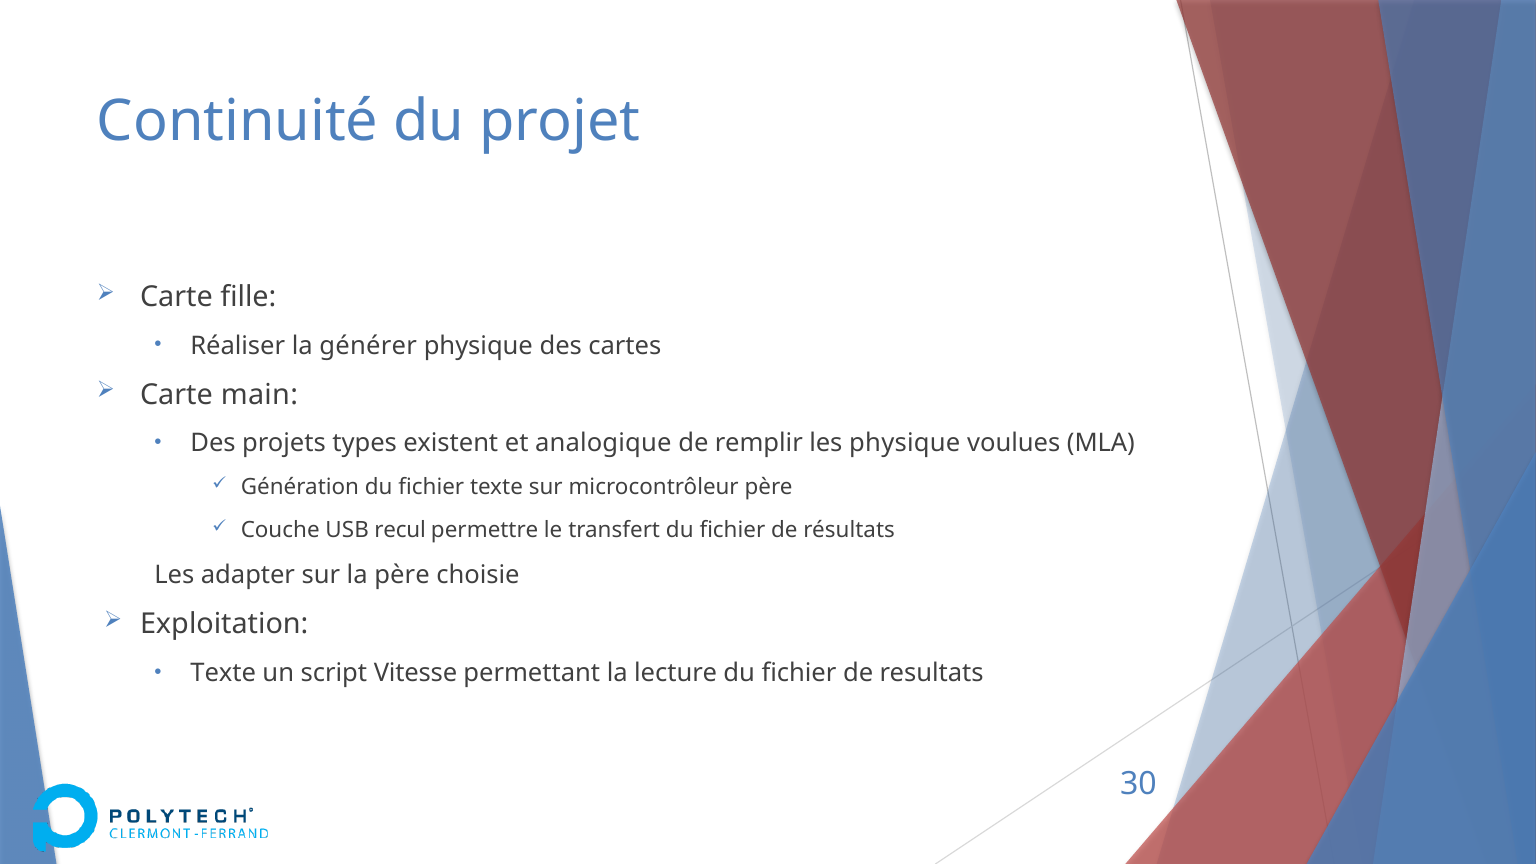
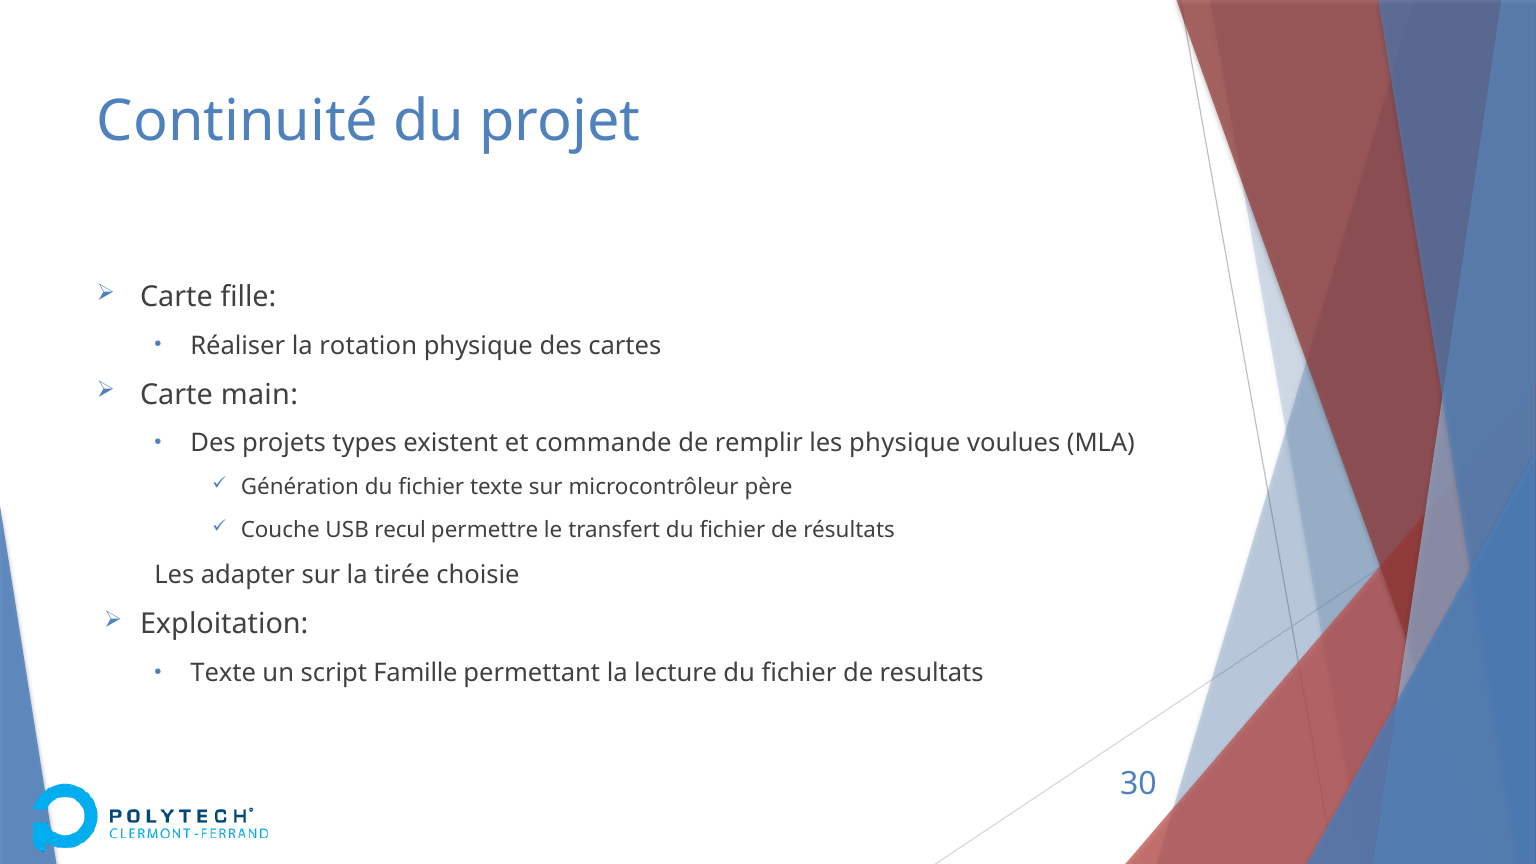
générer: générer -> rotation (368, 346)
analogique: analogique -> commande (603, 443)
la père: père -> tirée (402, 575)
Vitesse: Vitesse -> Famille (416, 673)
